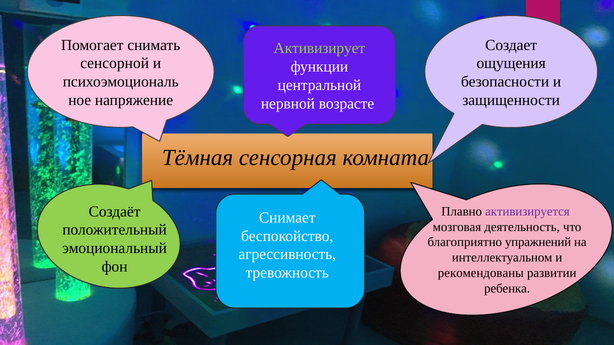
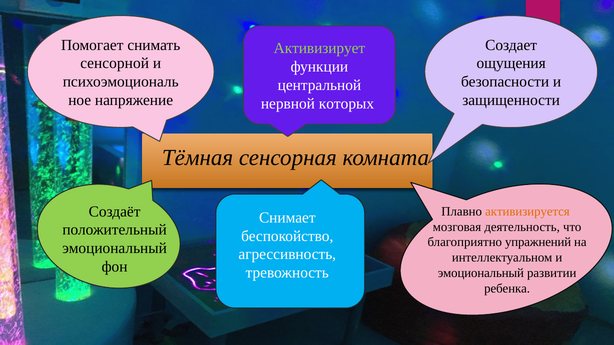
возрасте: возрасте -> которых (346, 104)
активизируется colour: purple -> orange (527, 212)
рекомендованы: рекомендованы -> эмоциональный (481, 273)
